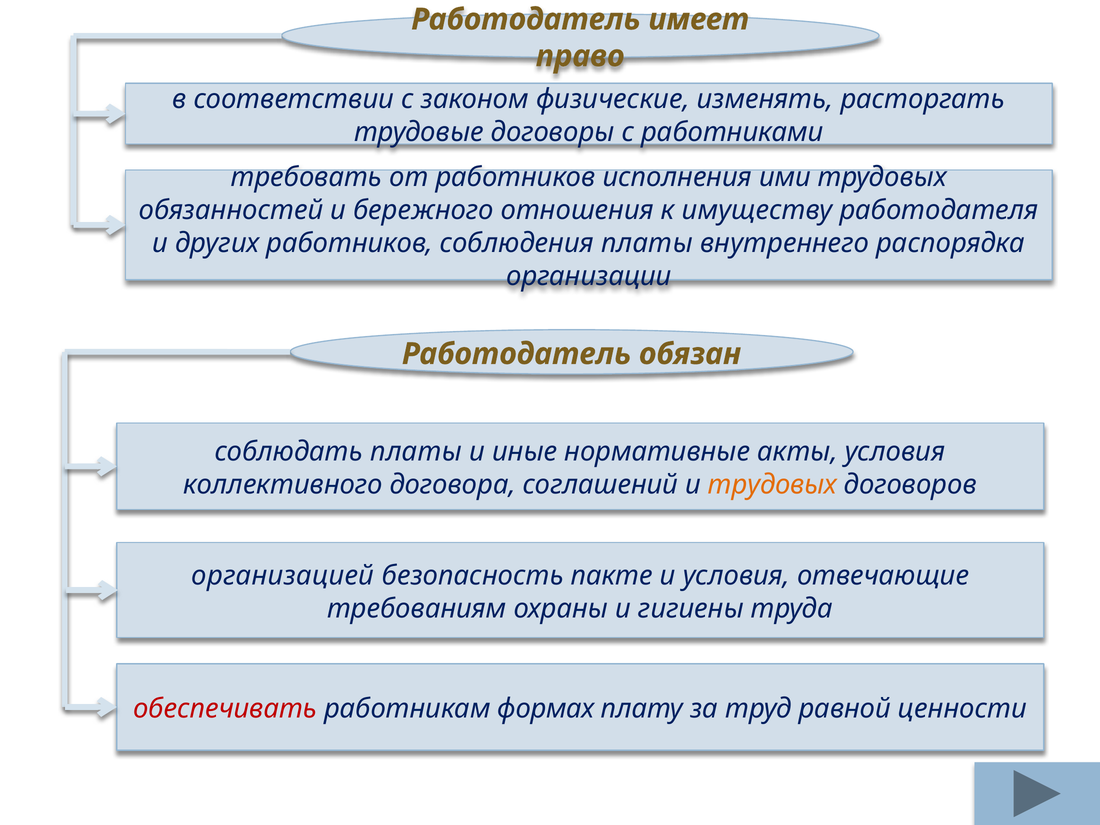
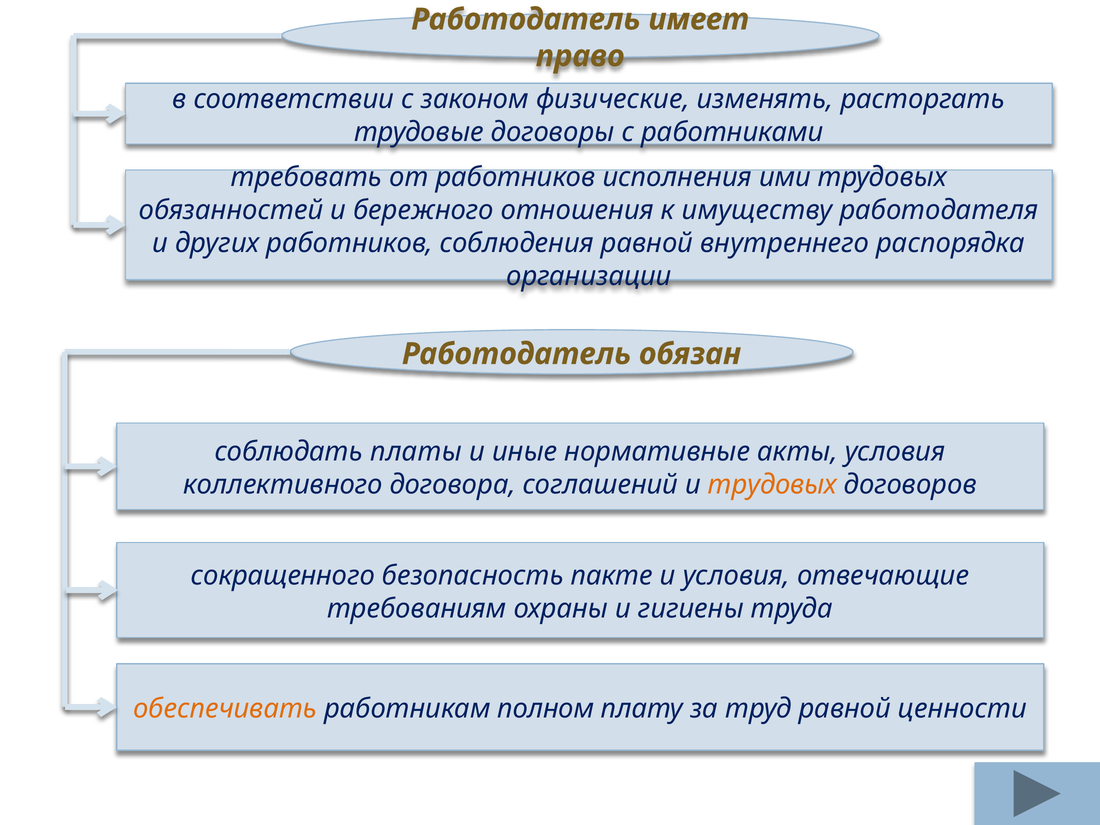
соблюдения платы: платы -> равной (647, 243)
организацией: организацией -> сокращенного (283, 575)
обеспечивать colour: red -> orange (225, 709)
формах: формах -> полном (546, 709)
